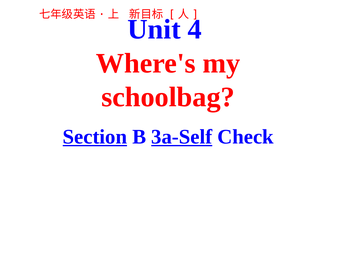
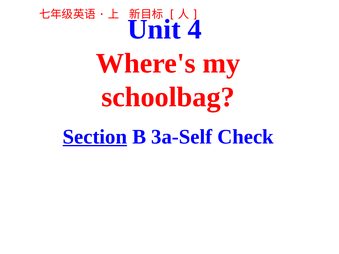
3a-Self underline: present -> none (182, 137)
